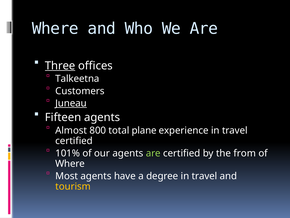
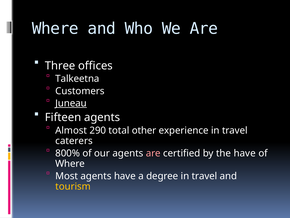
Three underline: present -> none (60, 66)
800: 800 -> 290 (98, 130)
plane: plane -> other (144, 130)
certified: certified -> caterers (74, 141)
101%: 101% -> 800% (68, 153)
are colour: light green -> pink (153, 153)
the from: from -> have (245, 153)
